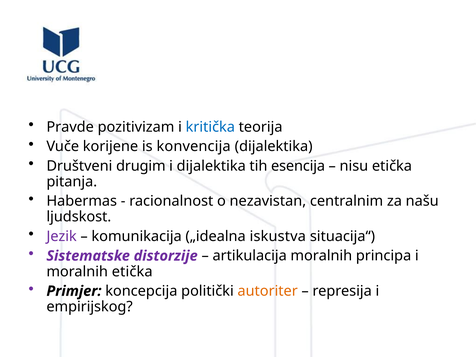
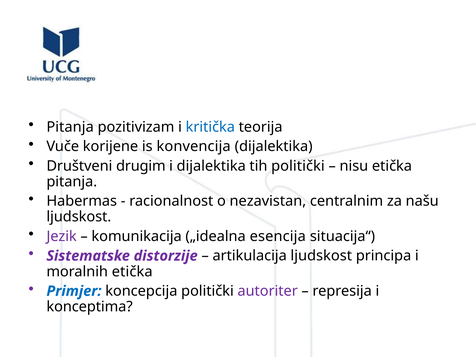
Pravde: Pravde -> Pitanja (70, 127)
tih esencija: esencija -> politički (298, 166)
iskustva: iskustva -> esencija (278, 236)
artikulacija moralnih: moralnih -> ljudskost (321, 256)
Primjer colour: black -> blue (74, 291)
autoriter colour: orange -> purple (268, 291)
empirijskog: empirijskog -> konceptima (90, 307)
